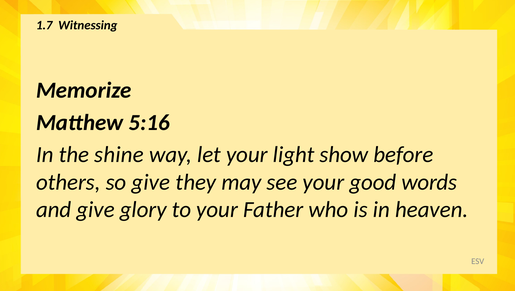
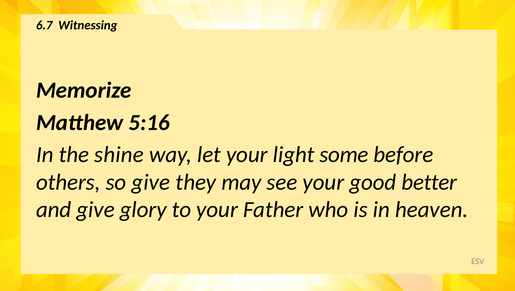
1.7: 1.7 -> 6.7 (44, 25)
show: show -> some (344, 154)
words: words -> better (429, 182)
